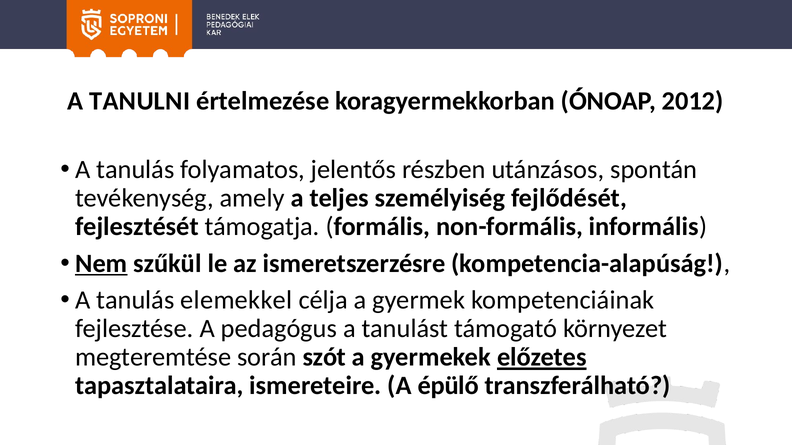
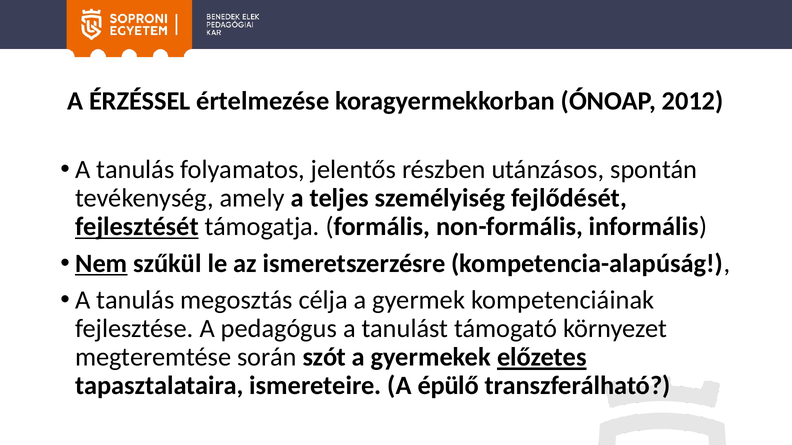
TANULNI: TANULNI -> ÉRZÉSSEL (140, 101)
fejlesztését underline: none -> present (137, 227)
elemekkel: elemekkel -> megosztás (237, 301)
